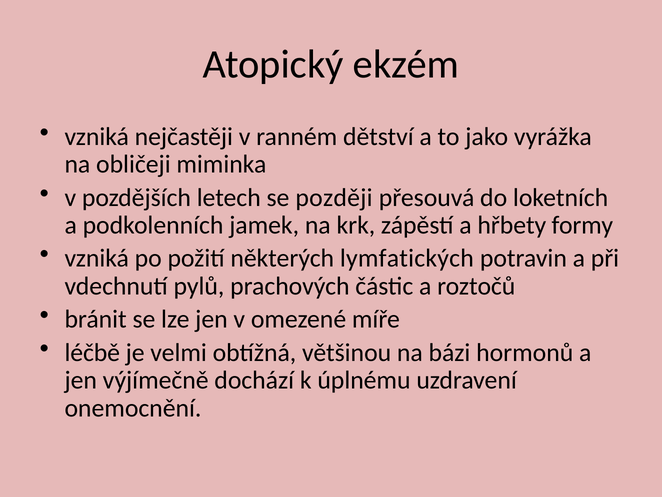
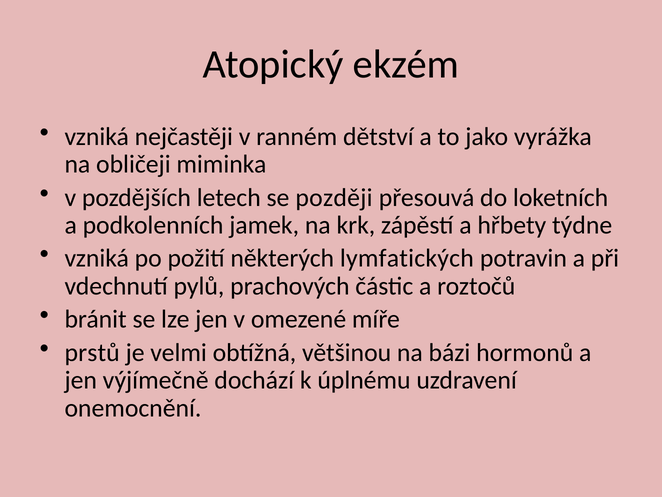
formy: formy -> týdne (582, 225)
léčbě: léčbě -> prstů (92, 352)
